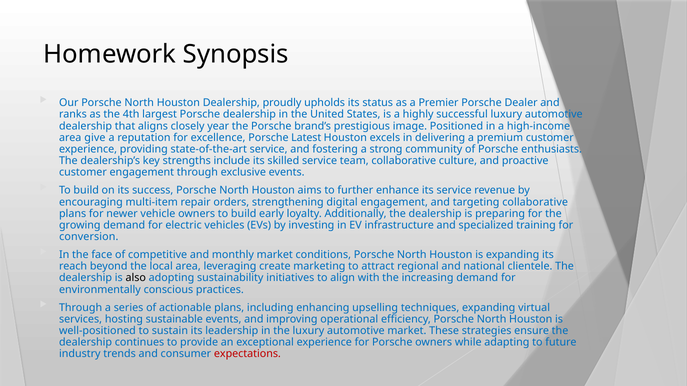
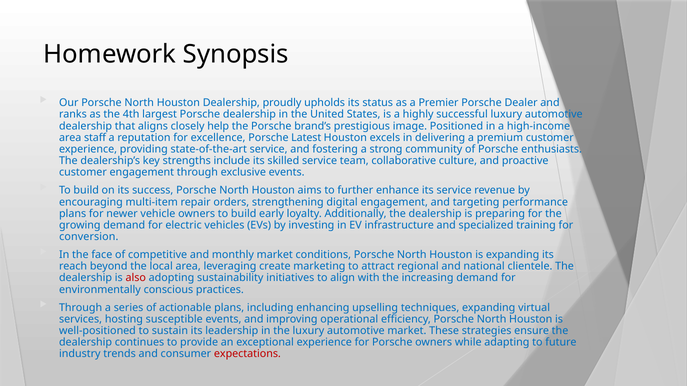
year: year -> help (218, 126)
give: give -> staff (95, 138)
targeting collaborative: collaborative -> performance (535, 202)
also colour: black -> red (136, 278)
sustainable: sustainable -> susceptible (174, 320)
